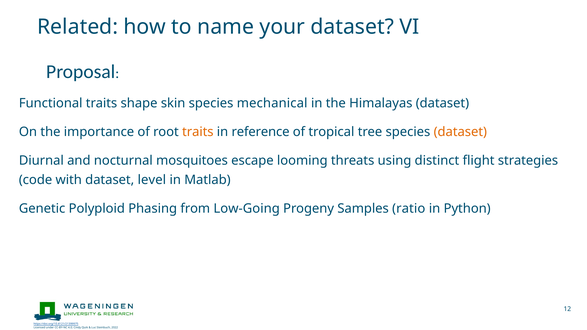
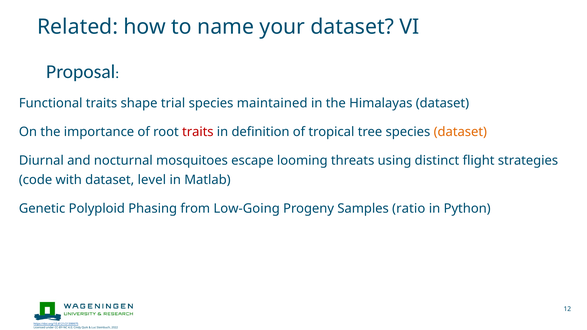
skin: skin -> trial (173, 103)
mechanical: mechanical -> maintained (272, 103)
traits colour: orange -> red (198, 132)
reference: reference -> definition (261, 132)
